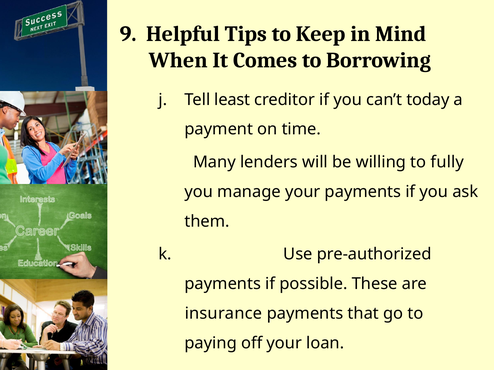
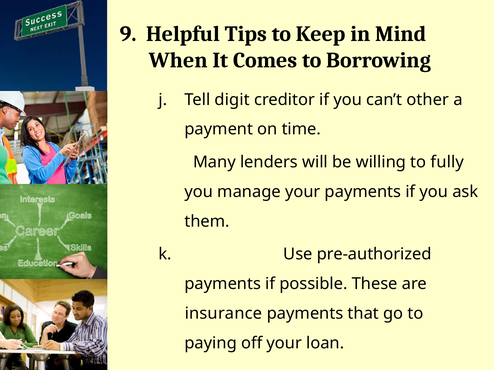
least: least -> digit (232, 100)
today: today -> other (428, 100)
